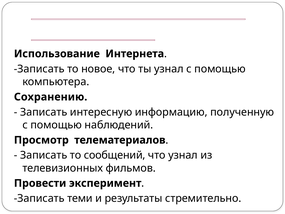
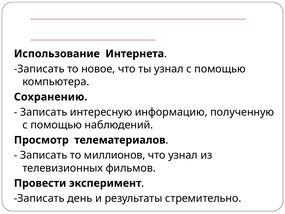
сообщений: сообщений -> миллионов (115, 155)
теми: теми -> день (80, 198)
